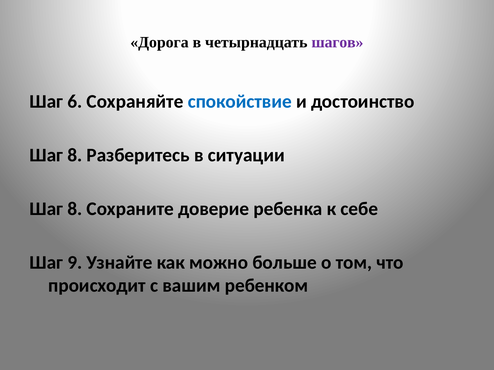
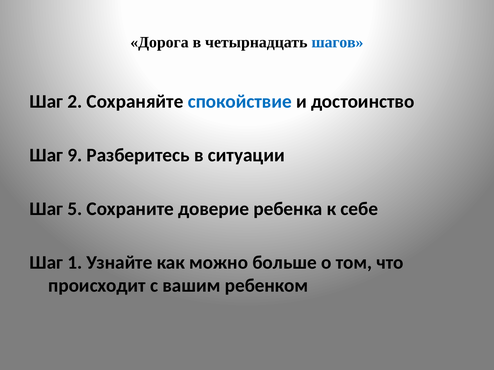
шагов colour: purple -> blue (337, 42)
6: 6 -> 2 (75, 102)
8: 8 -> 9 (75, 155)
8: 8 -> 5 (75, 209)
9: 9 -> 1 (75, 263)
